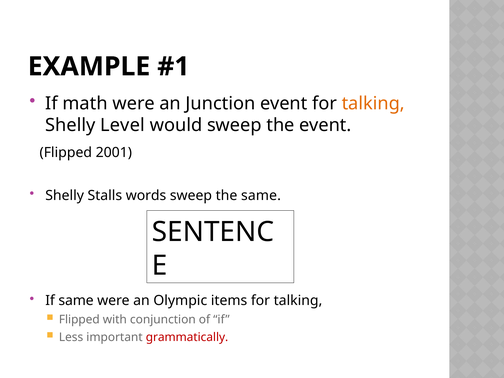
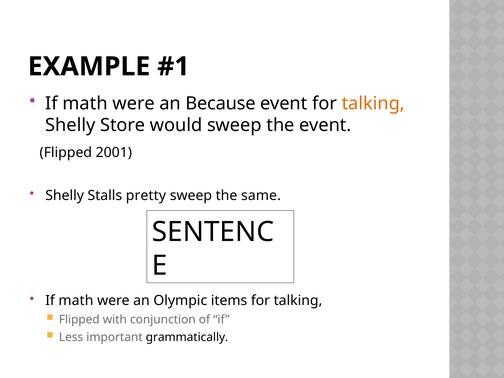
Junction: Junction -> Because (221, 103)
Level: Level -> Store (123, 125)
words: words -> pretty (146, 195)
same: same -> math (76, 301)
grammatically colour: red -> black (187, 337)
